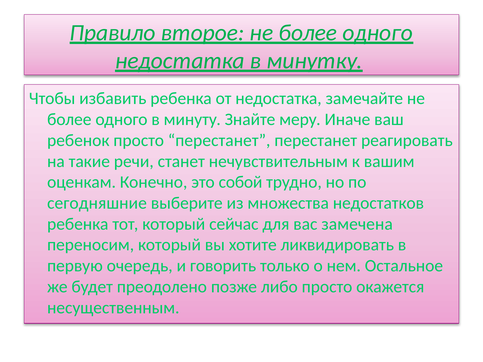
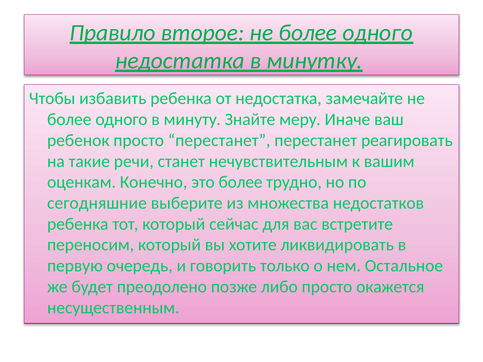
это собой: собой -> более (241, 182)
замечена: замечена -> встретите (357, 224)
